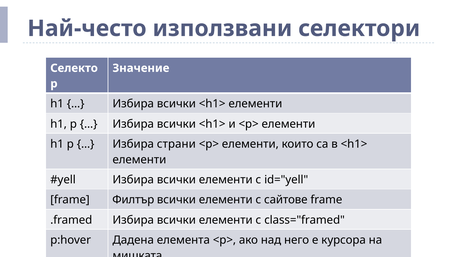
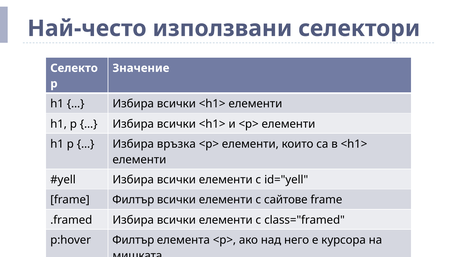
страни: страни -> връзка (176, 144)
p:hover Дадена: Дадена -> Филтър (133, 240)
